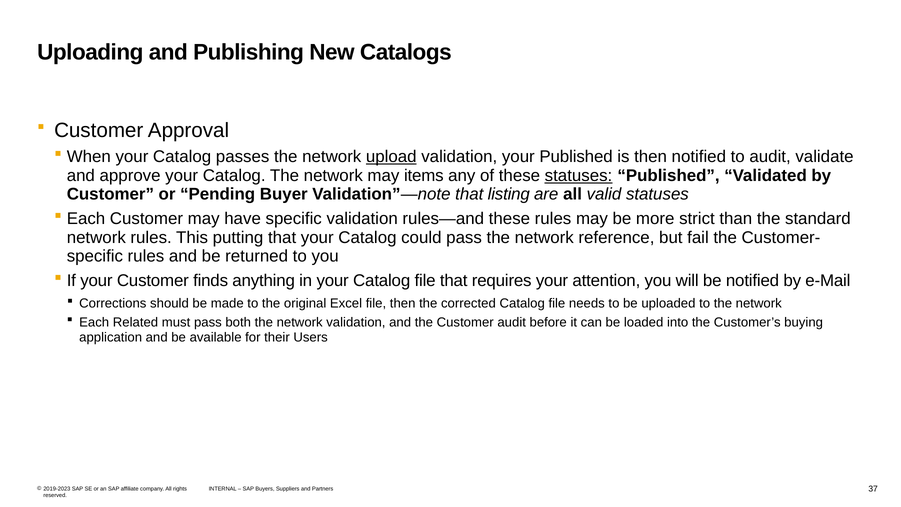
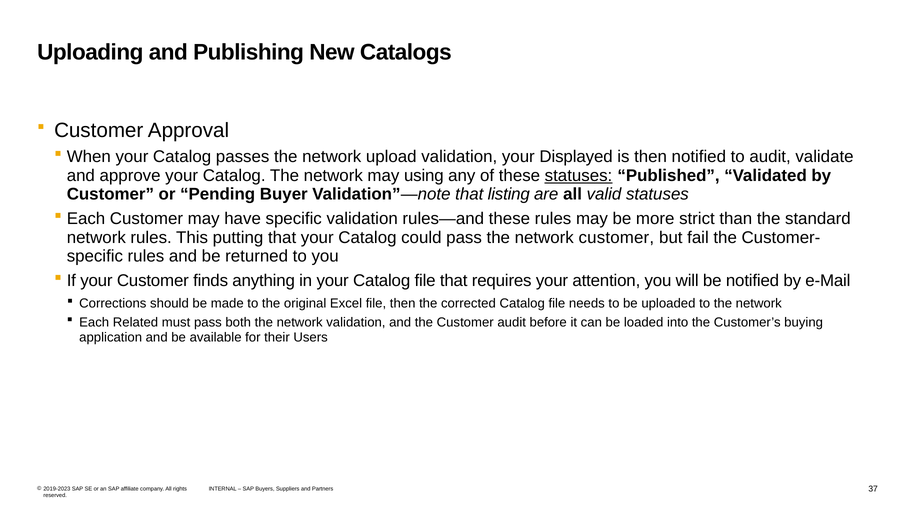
upload underline: present -> none (391, 157)
your Published: Published -> Displayed (576, 157)
items: items -> using (424, 176)
network reference: reference -> customer (616, 237)
